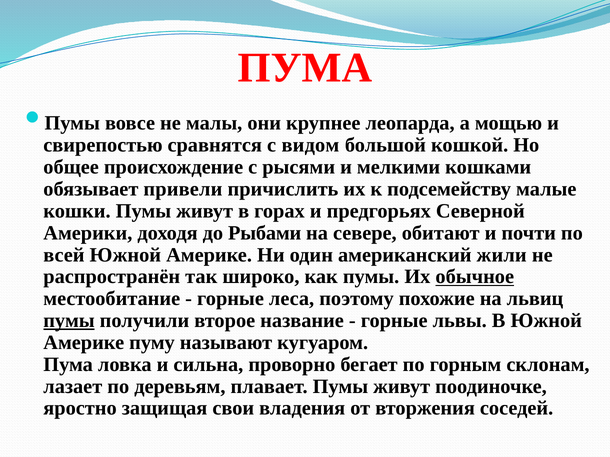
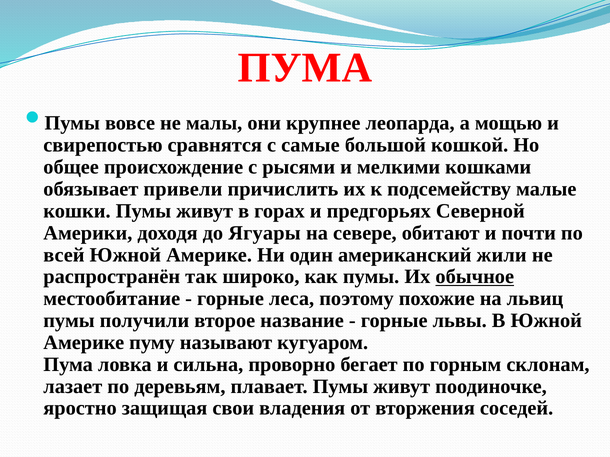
видом: видом -> самые (310, 145)
Рыбами: Рыбами -> Ягуары (264, 233)
пумы underline: present -> none (69, 321)
